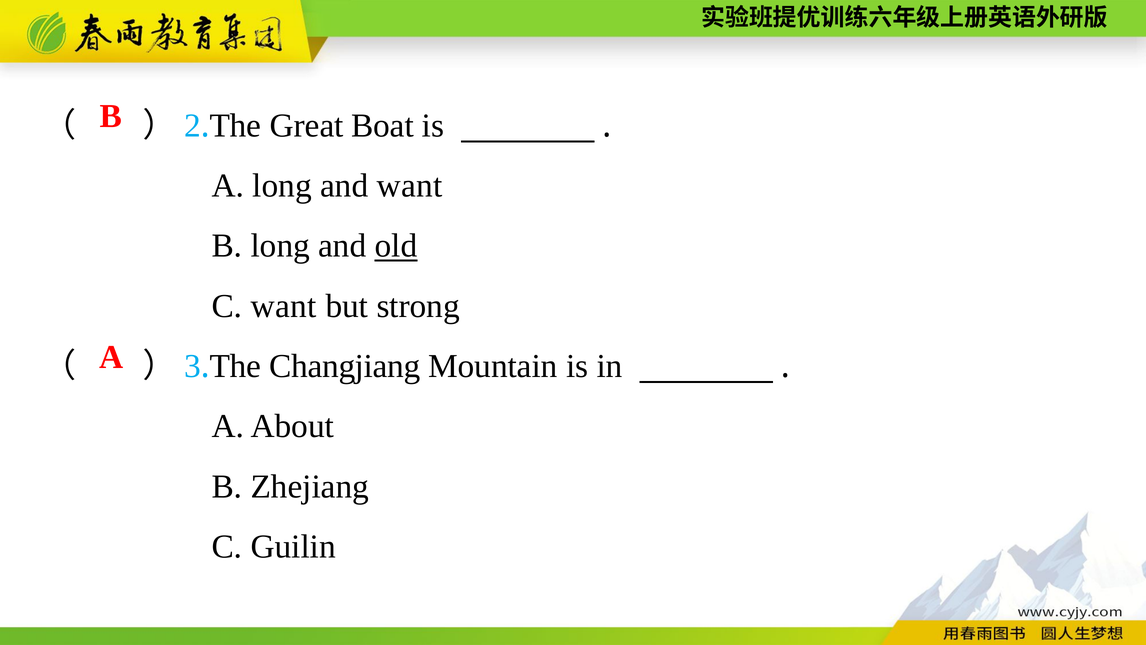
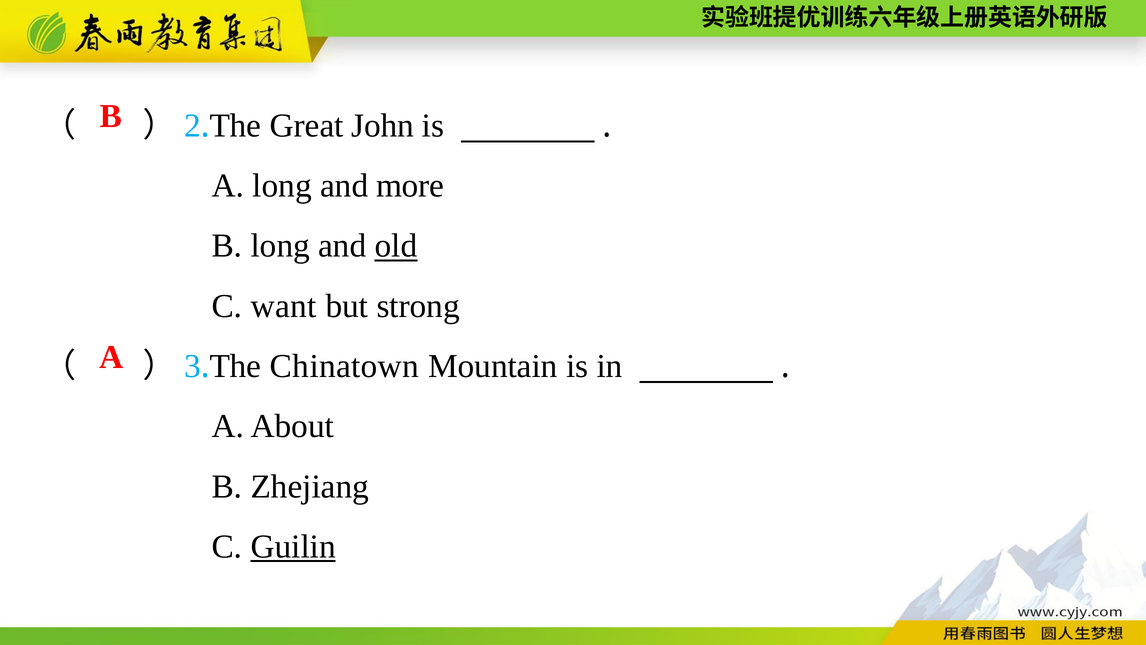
Boat: Boat -> John (383, 125)
and want: want -> more (410, 186)
Changjiang: Changjiang -> Chinatown (345, 366)
Guilin underline: none -> present (293, 546)
